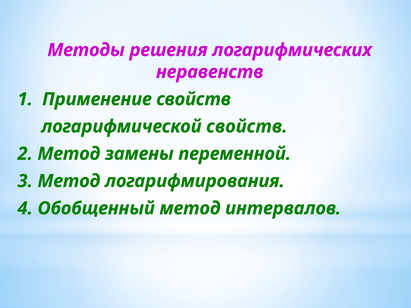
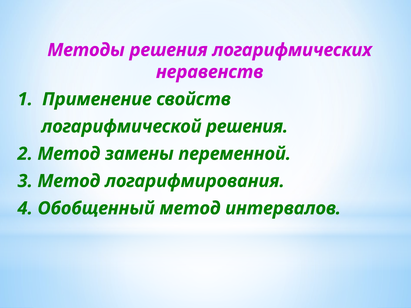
логарифмической свойств: свойств -> решения (247, 127)
